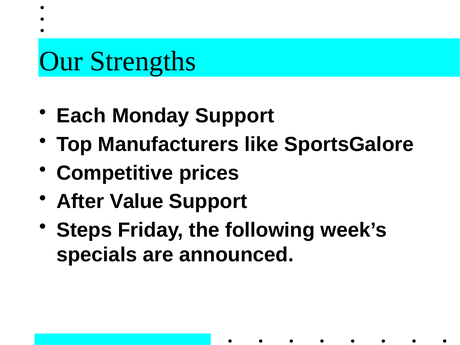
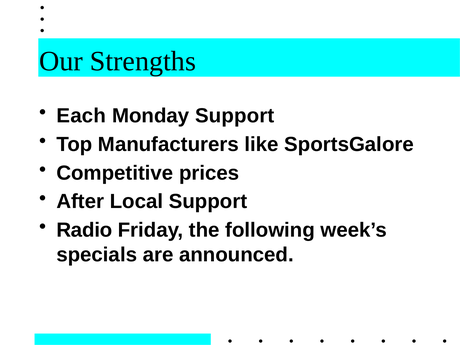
Value: Value -> Local (136, 202)
Steps: Steps -> Radio (84, 230)
